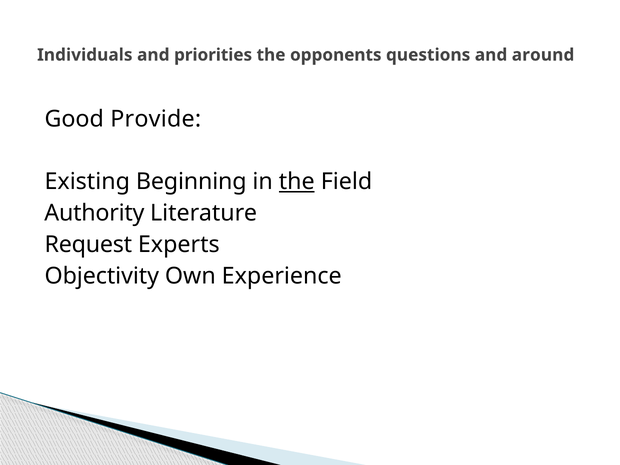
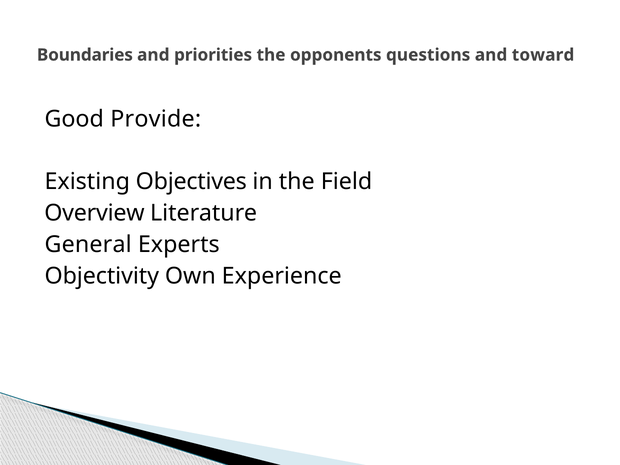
Individuals: Individuals -> Boundaries (85, 55)
around: around -> toward (543, 55)
Beginning: Beginning -> Objectives (191, 182)
the underline: present -> none (297, 182)
Authority: Authority -> Overview (94, 213)
Request: Request -> General (88, 245)
